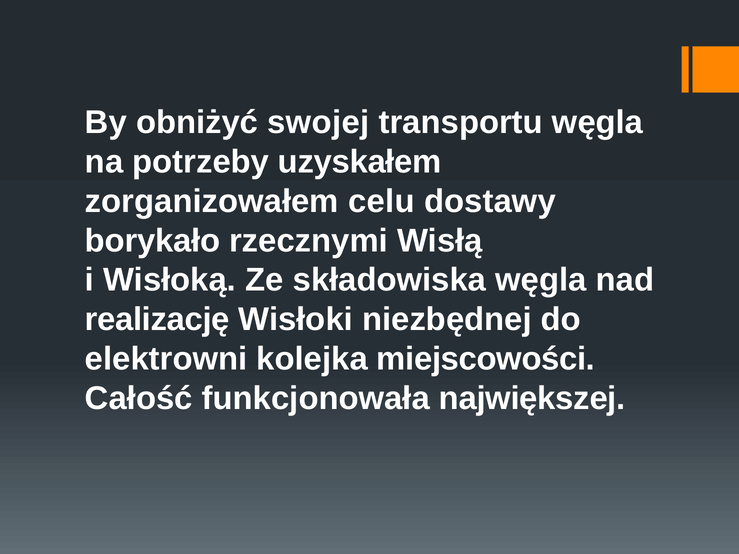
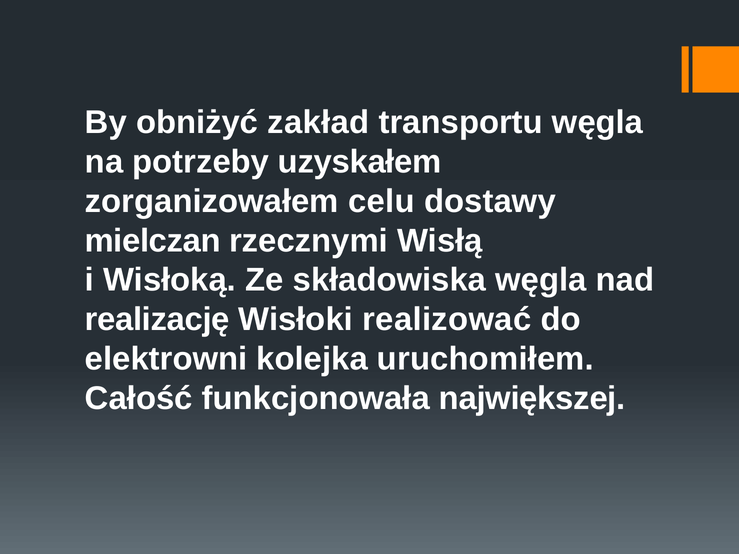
swojej: swojej -> zakład (318, 122)
borykało: borykało -> mielczan (153, 241)
niezbędnej: niezbędnej -> realizować (447, 320)
miejscowości: miejscowości -> uruchomiłem (485, 359)
